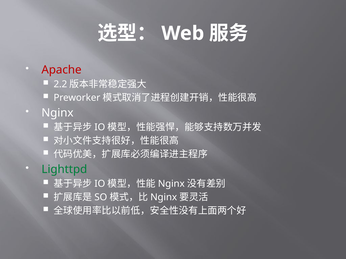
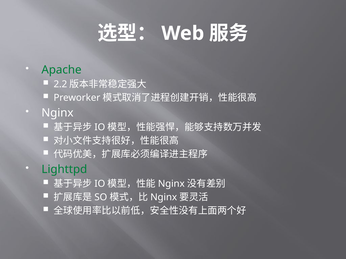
Apache colour: red -> green (62, 70)
